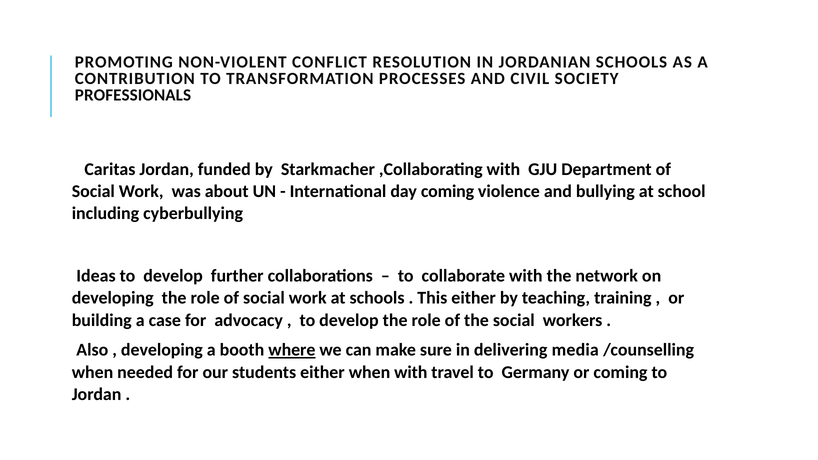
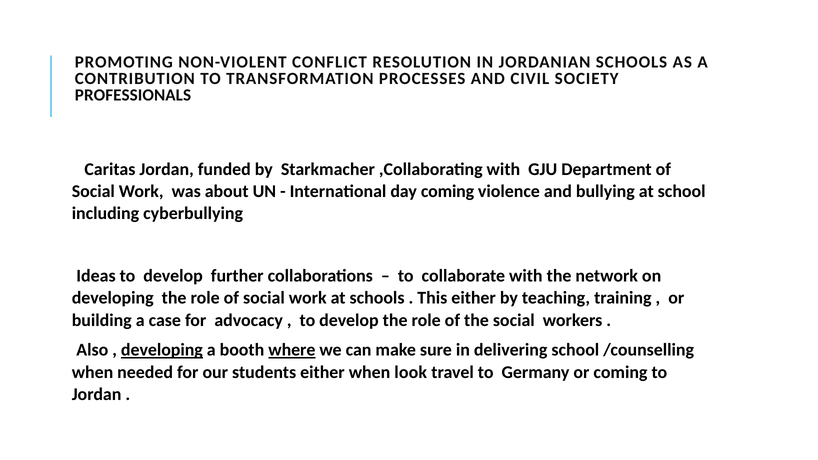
developing underline: none -> present (162, 350)
delivering media: media -> school (575, 350)
when with: with -> look (411, 372)
